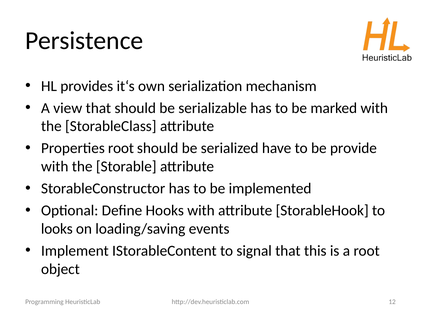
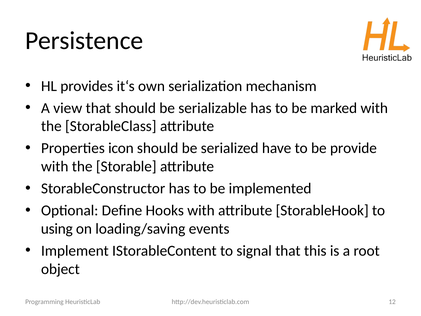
Properties root: root -> icon (121, 148)
looks: looks -> using (57, 229)
